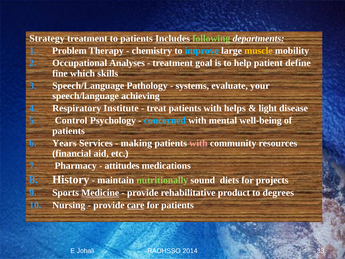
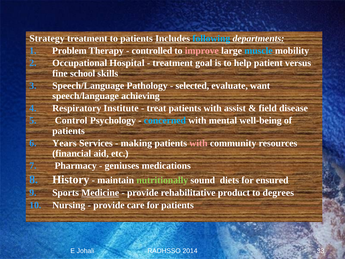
following colour: light green -> light blue (211, 38)
chemistry: chemistry -> controlled (152, 51)
improve colour: light blue -> pink (202, 51)
muscle colour: yellow -> light blue (258, 51)
Analyses: Analyses -> Hospital (127, 63)
define: define -> versus (298, 63)
which: which -> school (83, 73)
systems: systems -> selected (192, 86)
your: your -> want (260, 86)
helps: helps -> assist (235, 108)
light: light -> field (268, 108)
attitudes: attitudes -> geniuses (122, 166)
projects: projects -> ensured (272, 180)
care underline: present -> none (136, 205)
